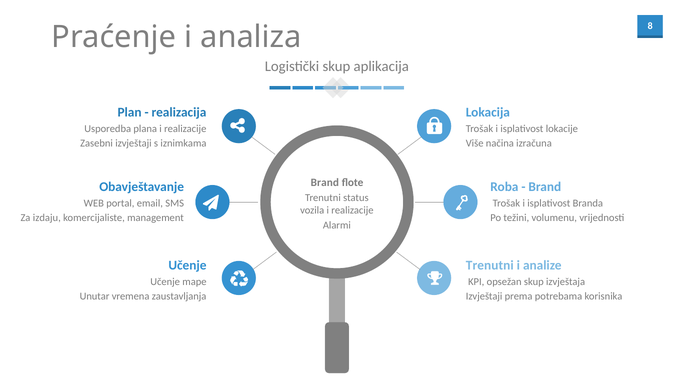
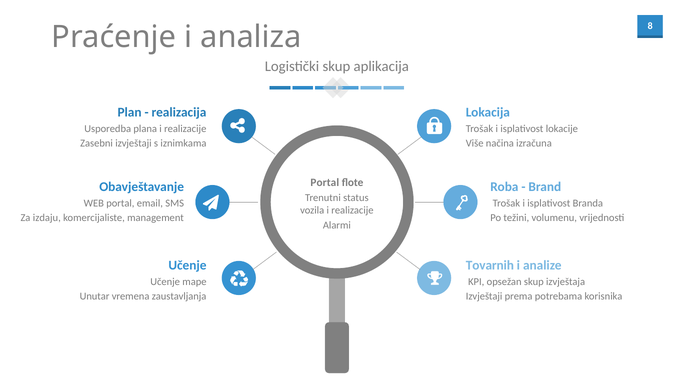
Brand: Brand -> Portal (325, 183)
Trenutni: Trenutni -> Tovarnih (490, 266)
